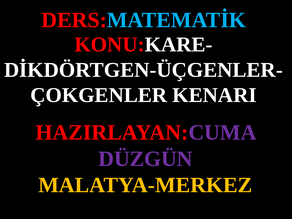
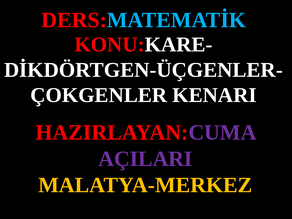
DÜZGÜN: DÜZGÜN -> AÇILARI (145, 159)
